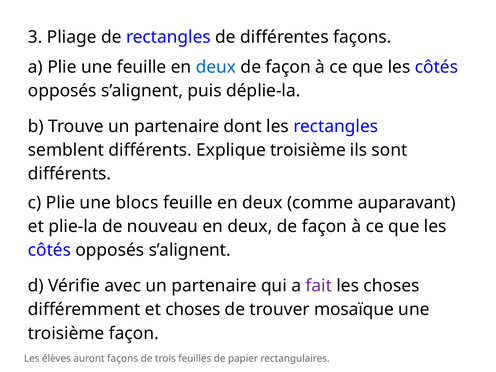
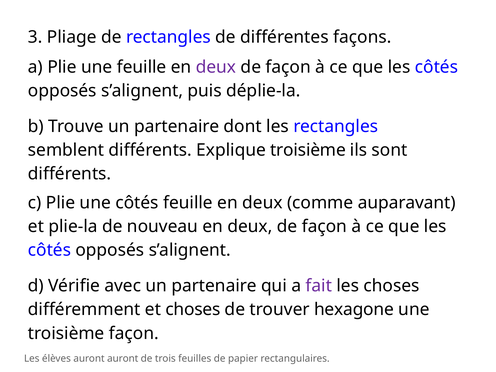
deux colour: blue -> purple (216, 67)
une blocs: blocs -> côtés (137, 203)
mosaïque: mosaïque -> hexagone (354, 310)
auront façons: façons -> auront (123, 358)
